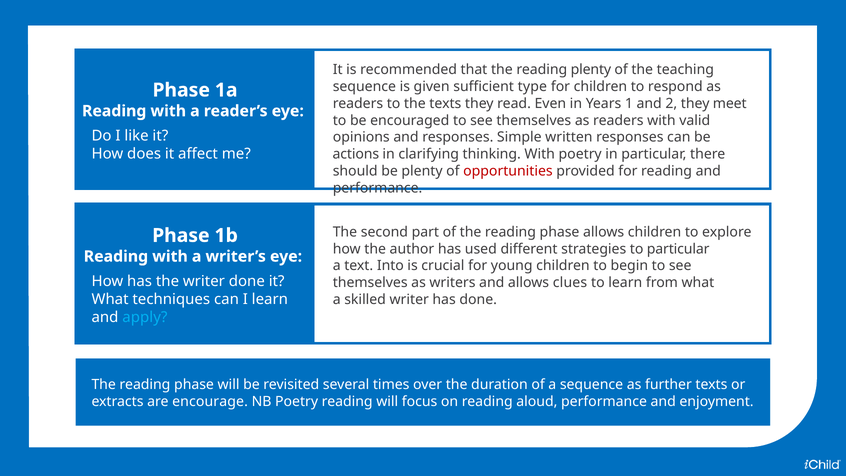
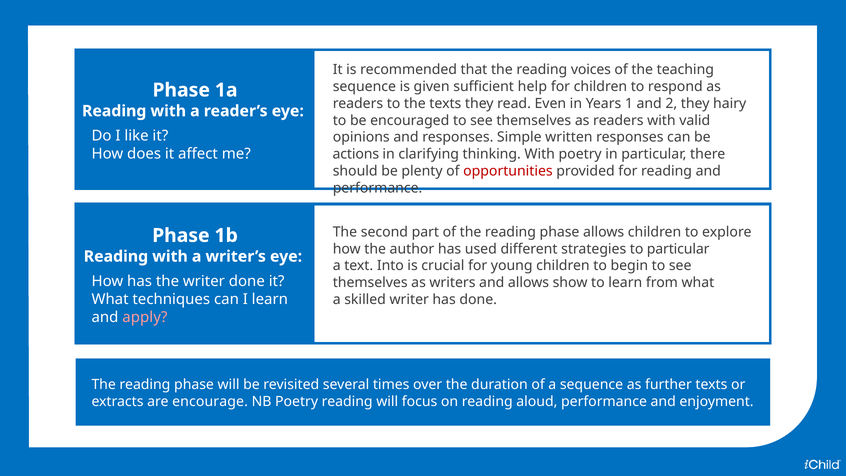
reading plenty: plenty -> voices (591, 70)
type: type -> help (532, 87)
meet: meet -> hairy (730, 103)
clues: clues -> show (570, 283)
apply colour: light blue -> pink (145, 317)
